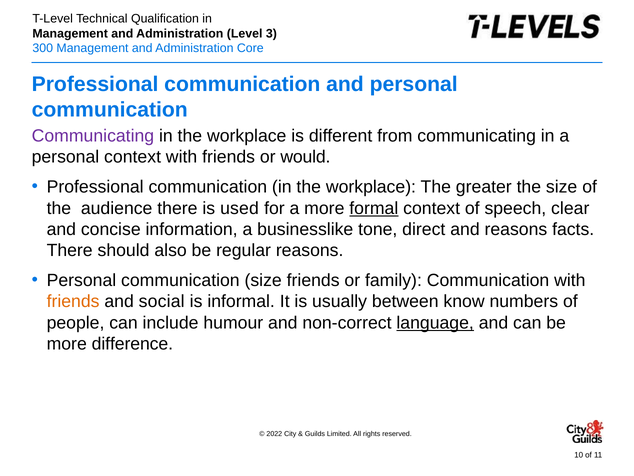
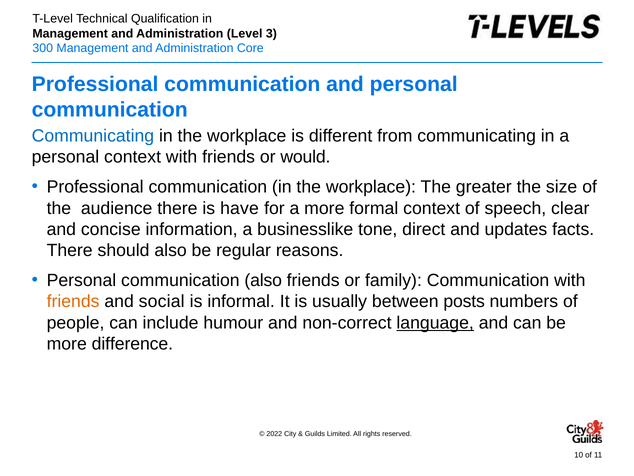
Communicating colour: purple -> blue (93, 136)
used: used -> have (240, 208)
formal underline: present -> none (374, 208)
and reasons: reasons -> updates (516, 229)
communication size: size -> also (263, 280)
know: know -> posts (464, 301)
